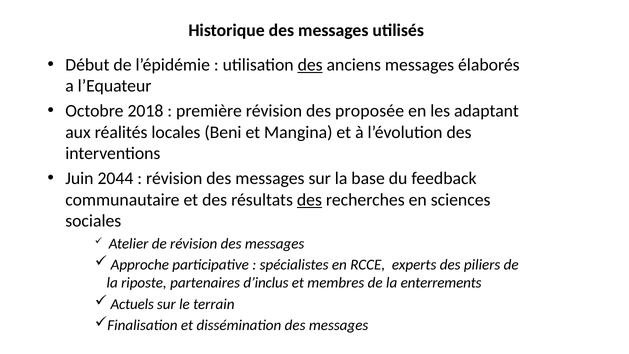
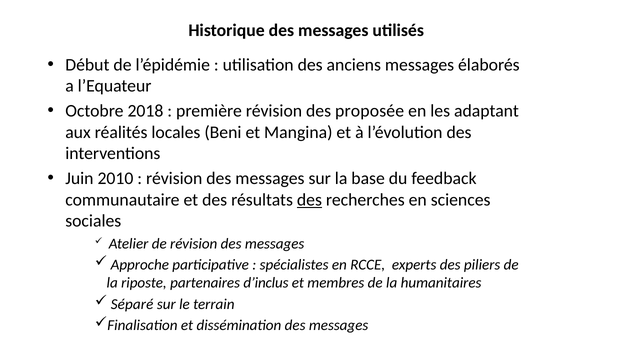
des underline: present -> none (310, 65)
2044: 2044 -> 2010 (115, 178)
enterrements: enterrements -> humanitaires (441, 283)
Actuels: Actuels -> Séparé (132, 304)
